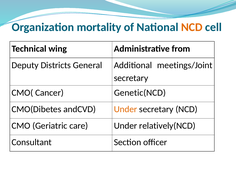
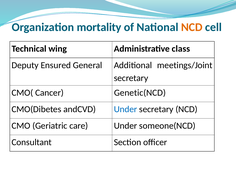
from: from -> class (181, 49)
Districts: Districts -> Ensured (56, 65)
Under colour: orange -> blue (125, 109)
relatively(NCD: relatively(NCD -> someone(NCD (167, 126)
